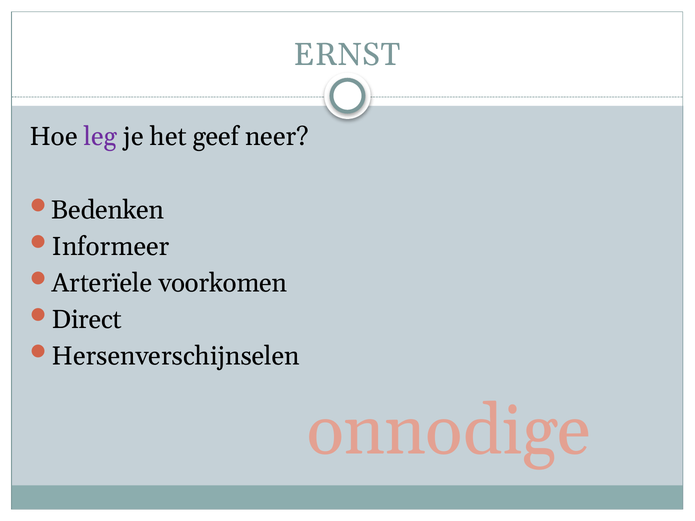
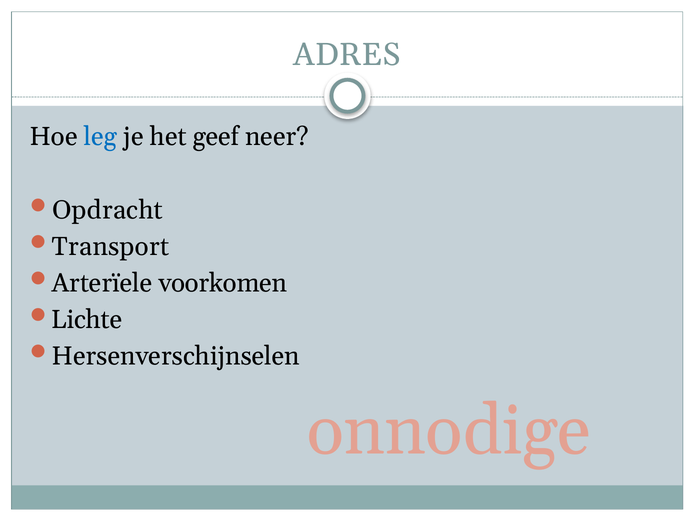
ERNST: ERNST -> ADRES (347, 55)
leg colour: purple -> blue (101, 137)
Bedenken: Bedenken -> Opdracht (108, 210)
Informeer: Informeer -> Transport (111, 247)
Direct: Direct -> Lichte (87, 320)
